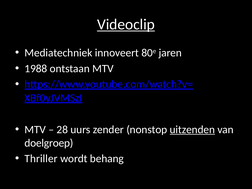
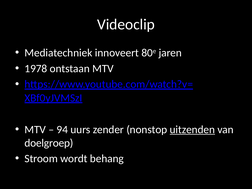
Videoclip underline: present -> none (126, 24)
1988: 1988 -> 1978 (36, 69)
28: 28 -> 94 (62, 130)
Thriller: Thriller -> Stroom (41, 159)
